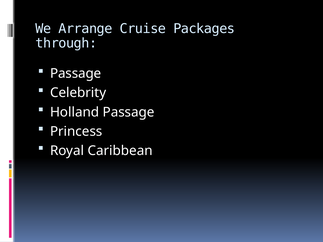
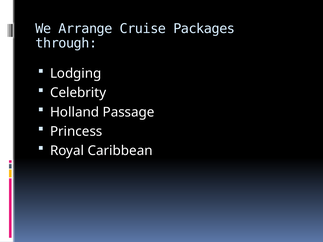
Passage: Passage -> Lodging (76, 74)
